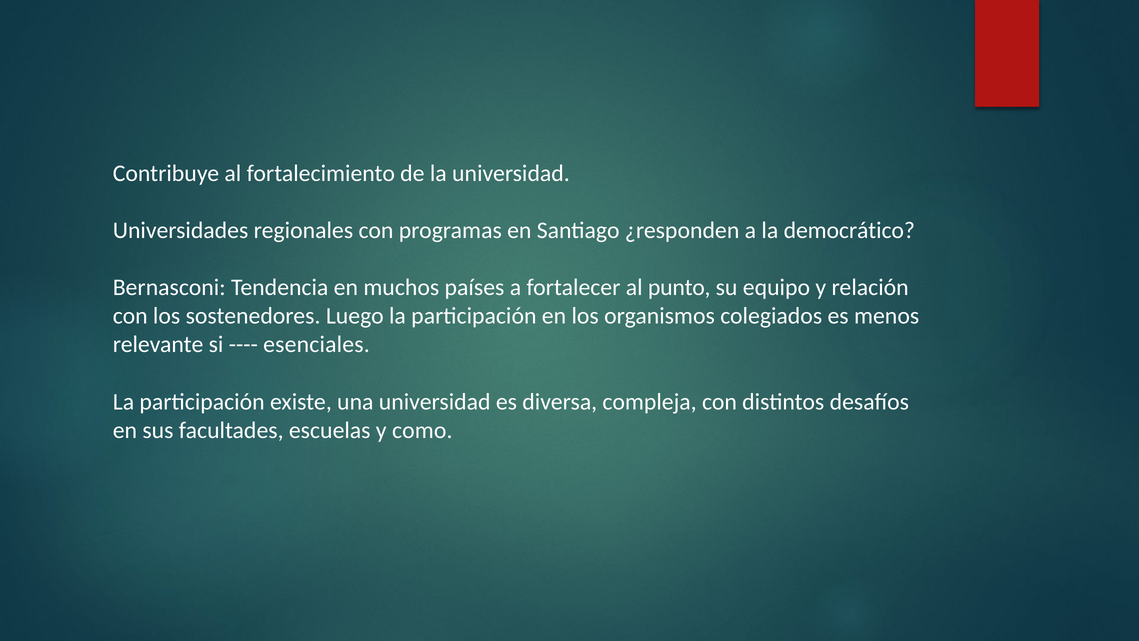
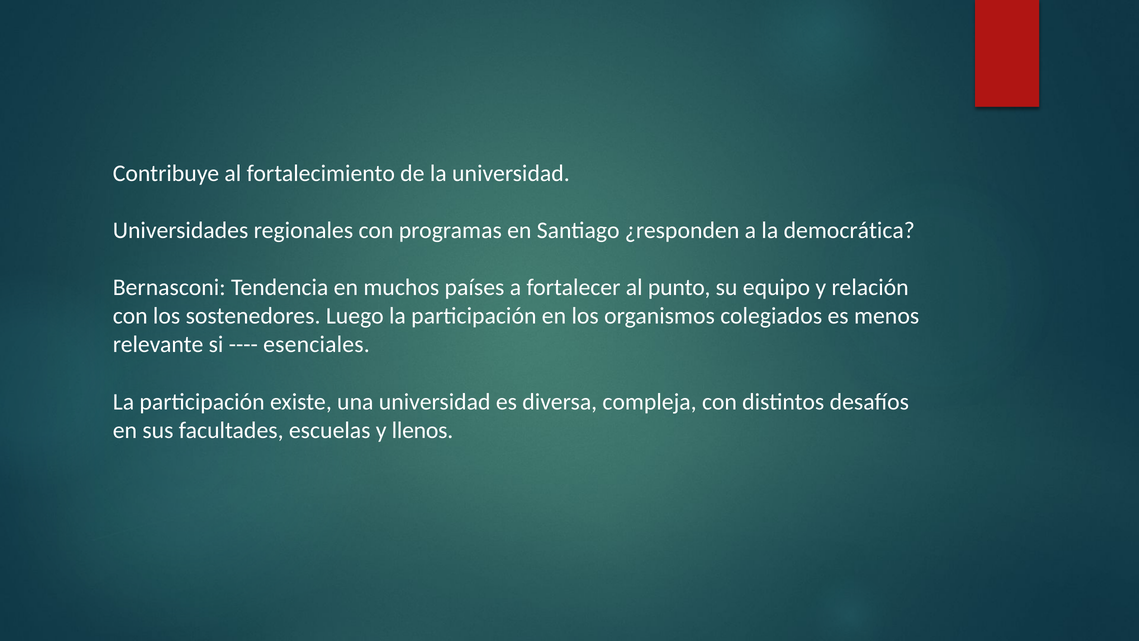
democrático: democrático -> democrática (849, 230)
como: como -> llenos (422, 430)
